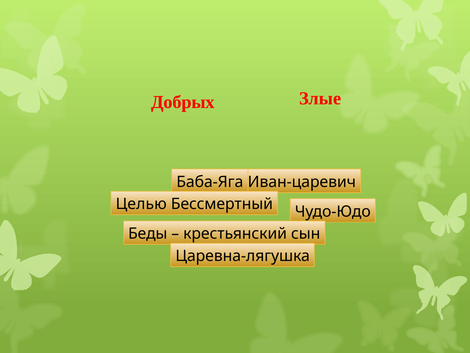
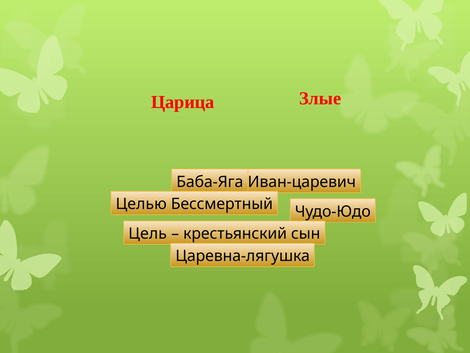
Добрых: Добрых -> Царица (183, 102)
Беды: Беды -> Цель (148, 233)
